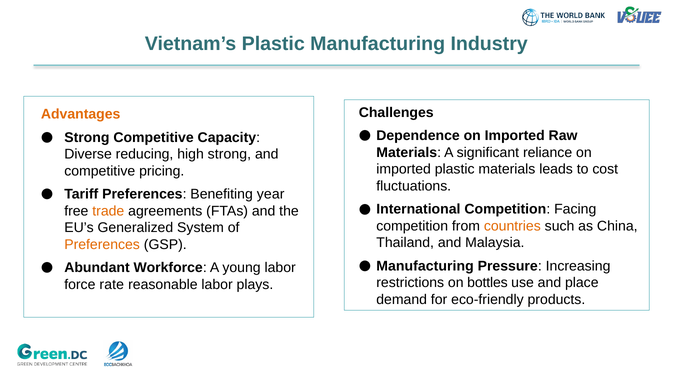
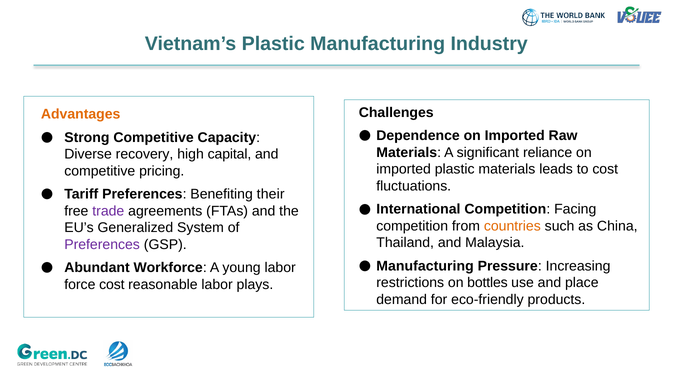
reducing: reducing -> recovery (145, 154)
high strong: strong -> capital (229, 154)
year: year -> their (271, 194)
trade colour: orange -> purple (108, 211)
Preferences colour: orange -> purple (102, 245)
force rate: rate -> cost (112, 285)
